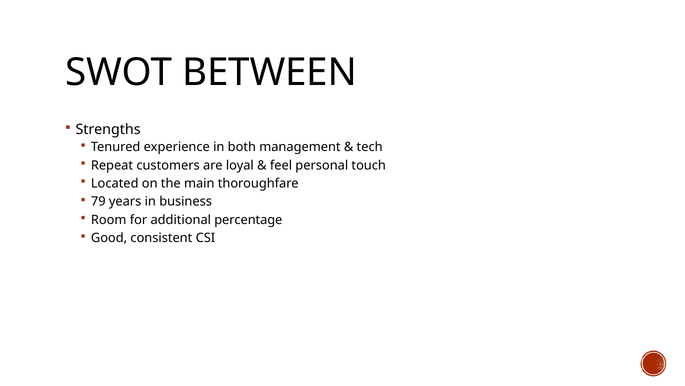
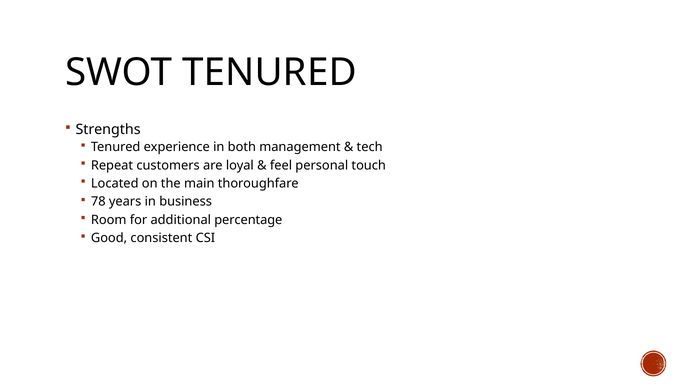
SWOT BETWEEN: BETWEEN -> TENURED (269, 72)
79: 79 -> 78 (98, 201)
